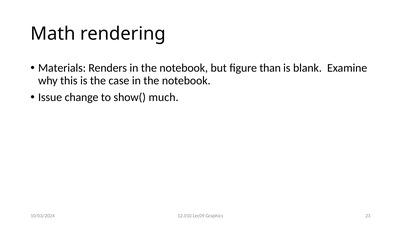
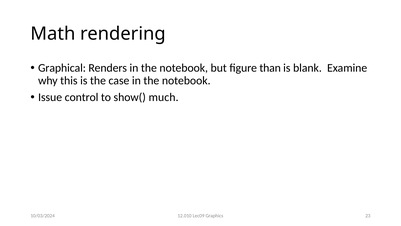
Materials: Materials -> Graphical (62, 68)
change: change -> control (82, 97)
